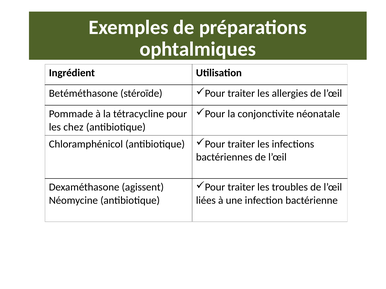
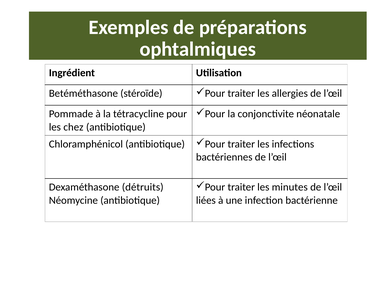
troubles: troubles -> minutes (290, 187)
agissent: agissent -> détruits (143, 187)
